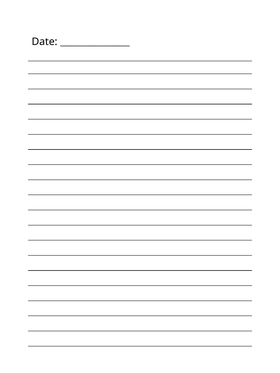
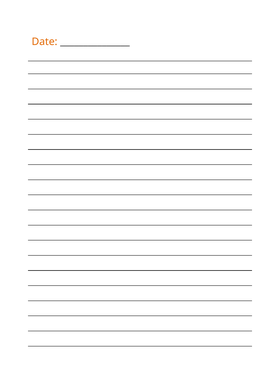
Date colour: black -> orange (45, 42)
